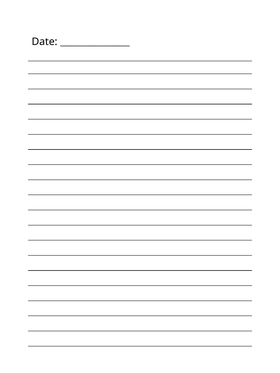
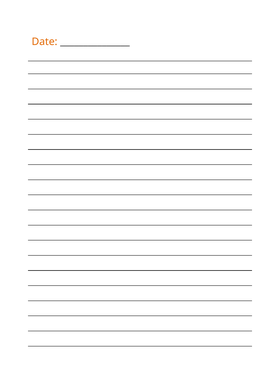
Date colour: black -> orange (45, 42)
